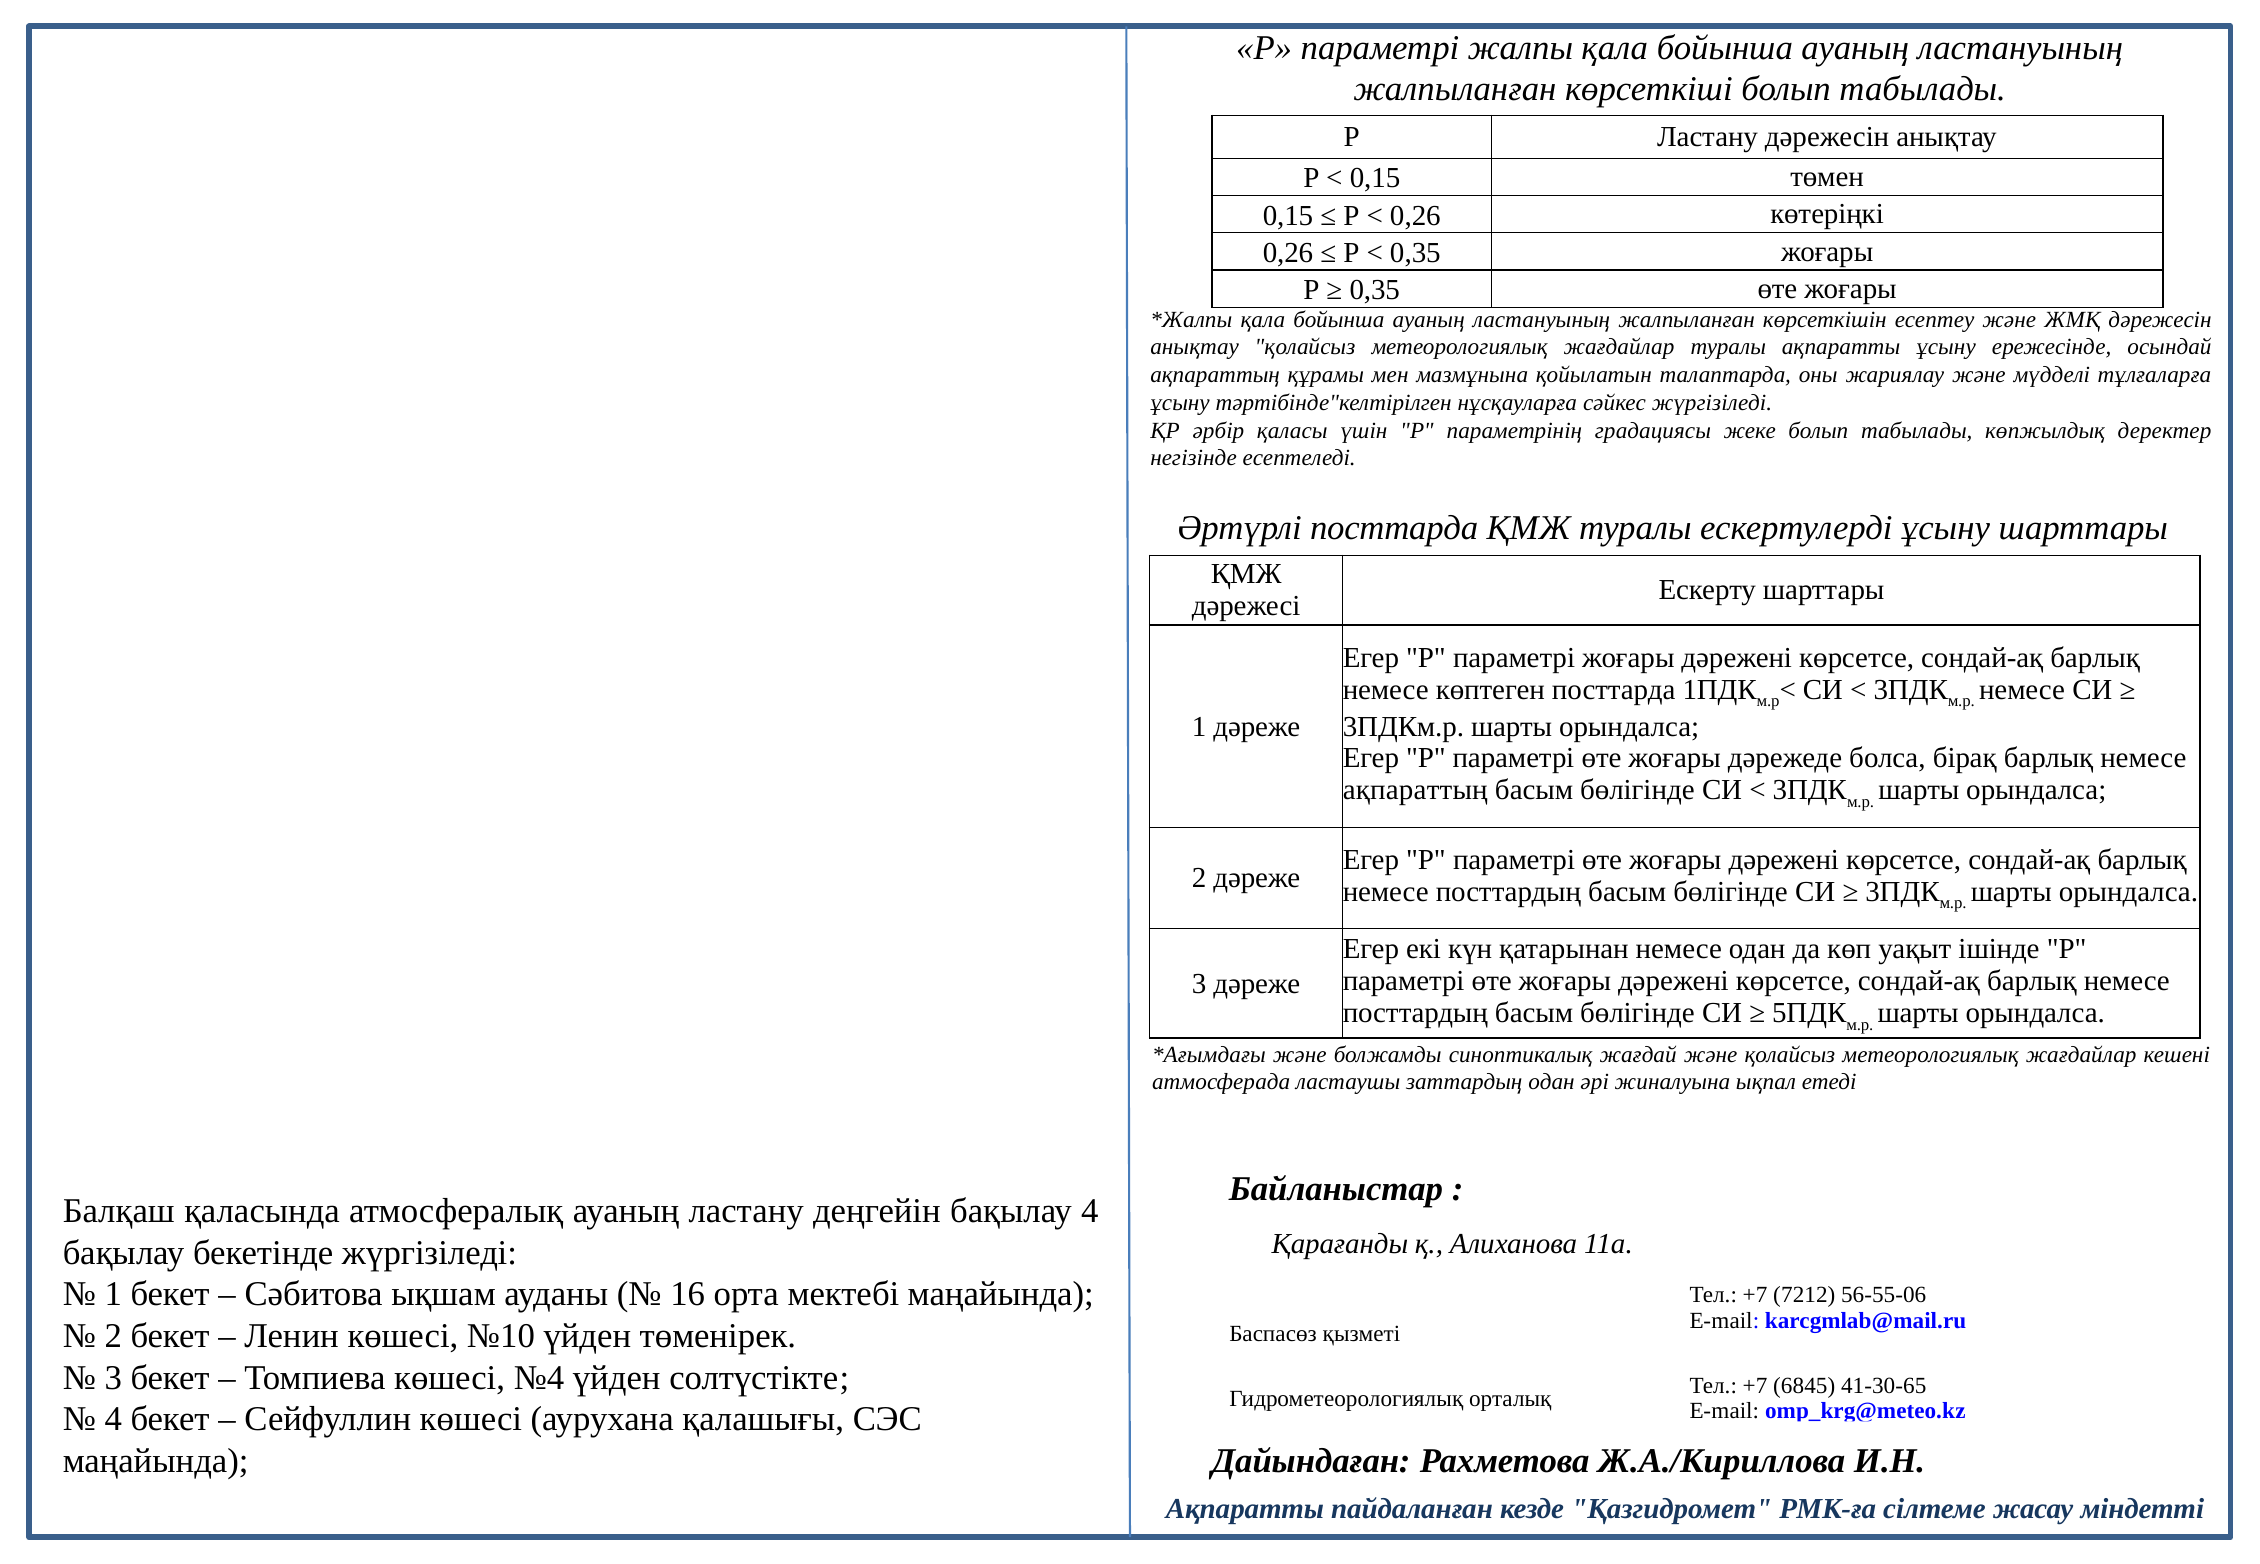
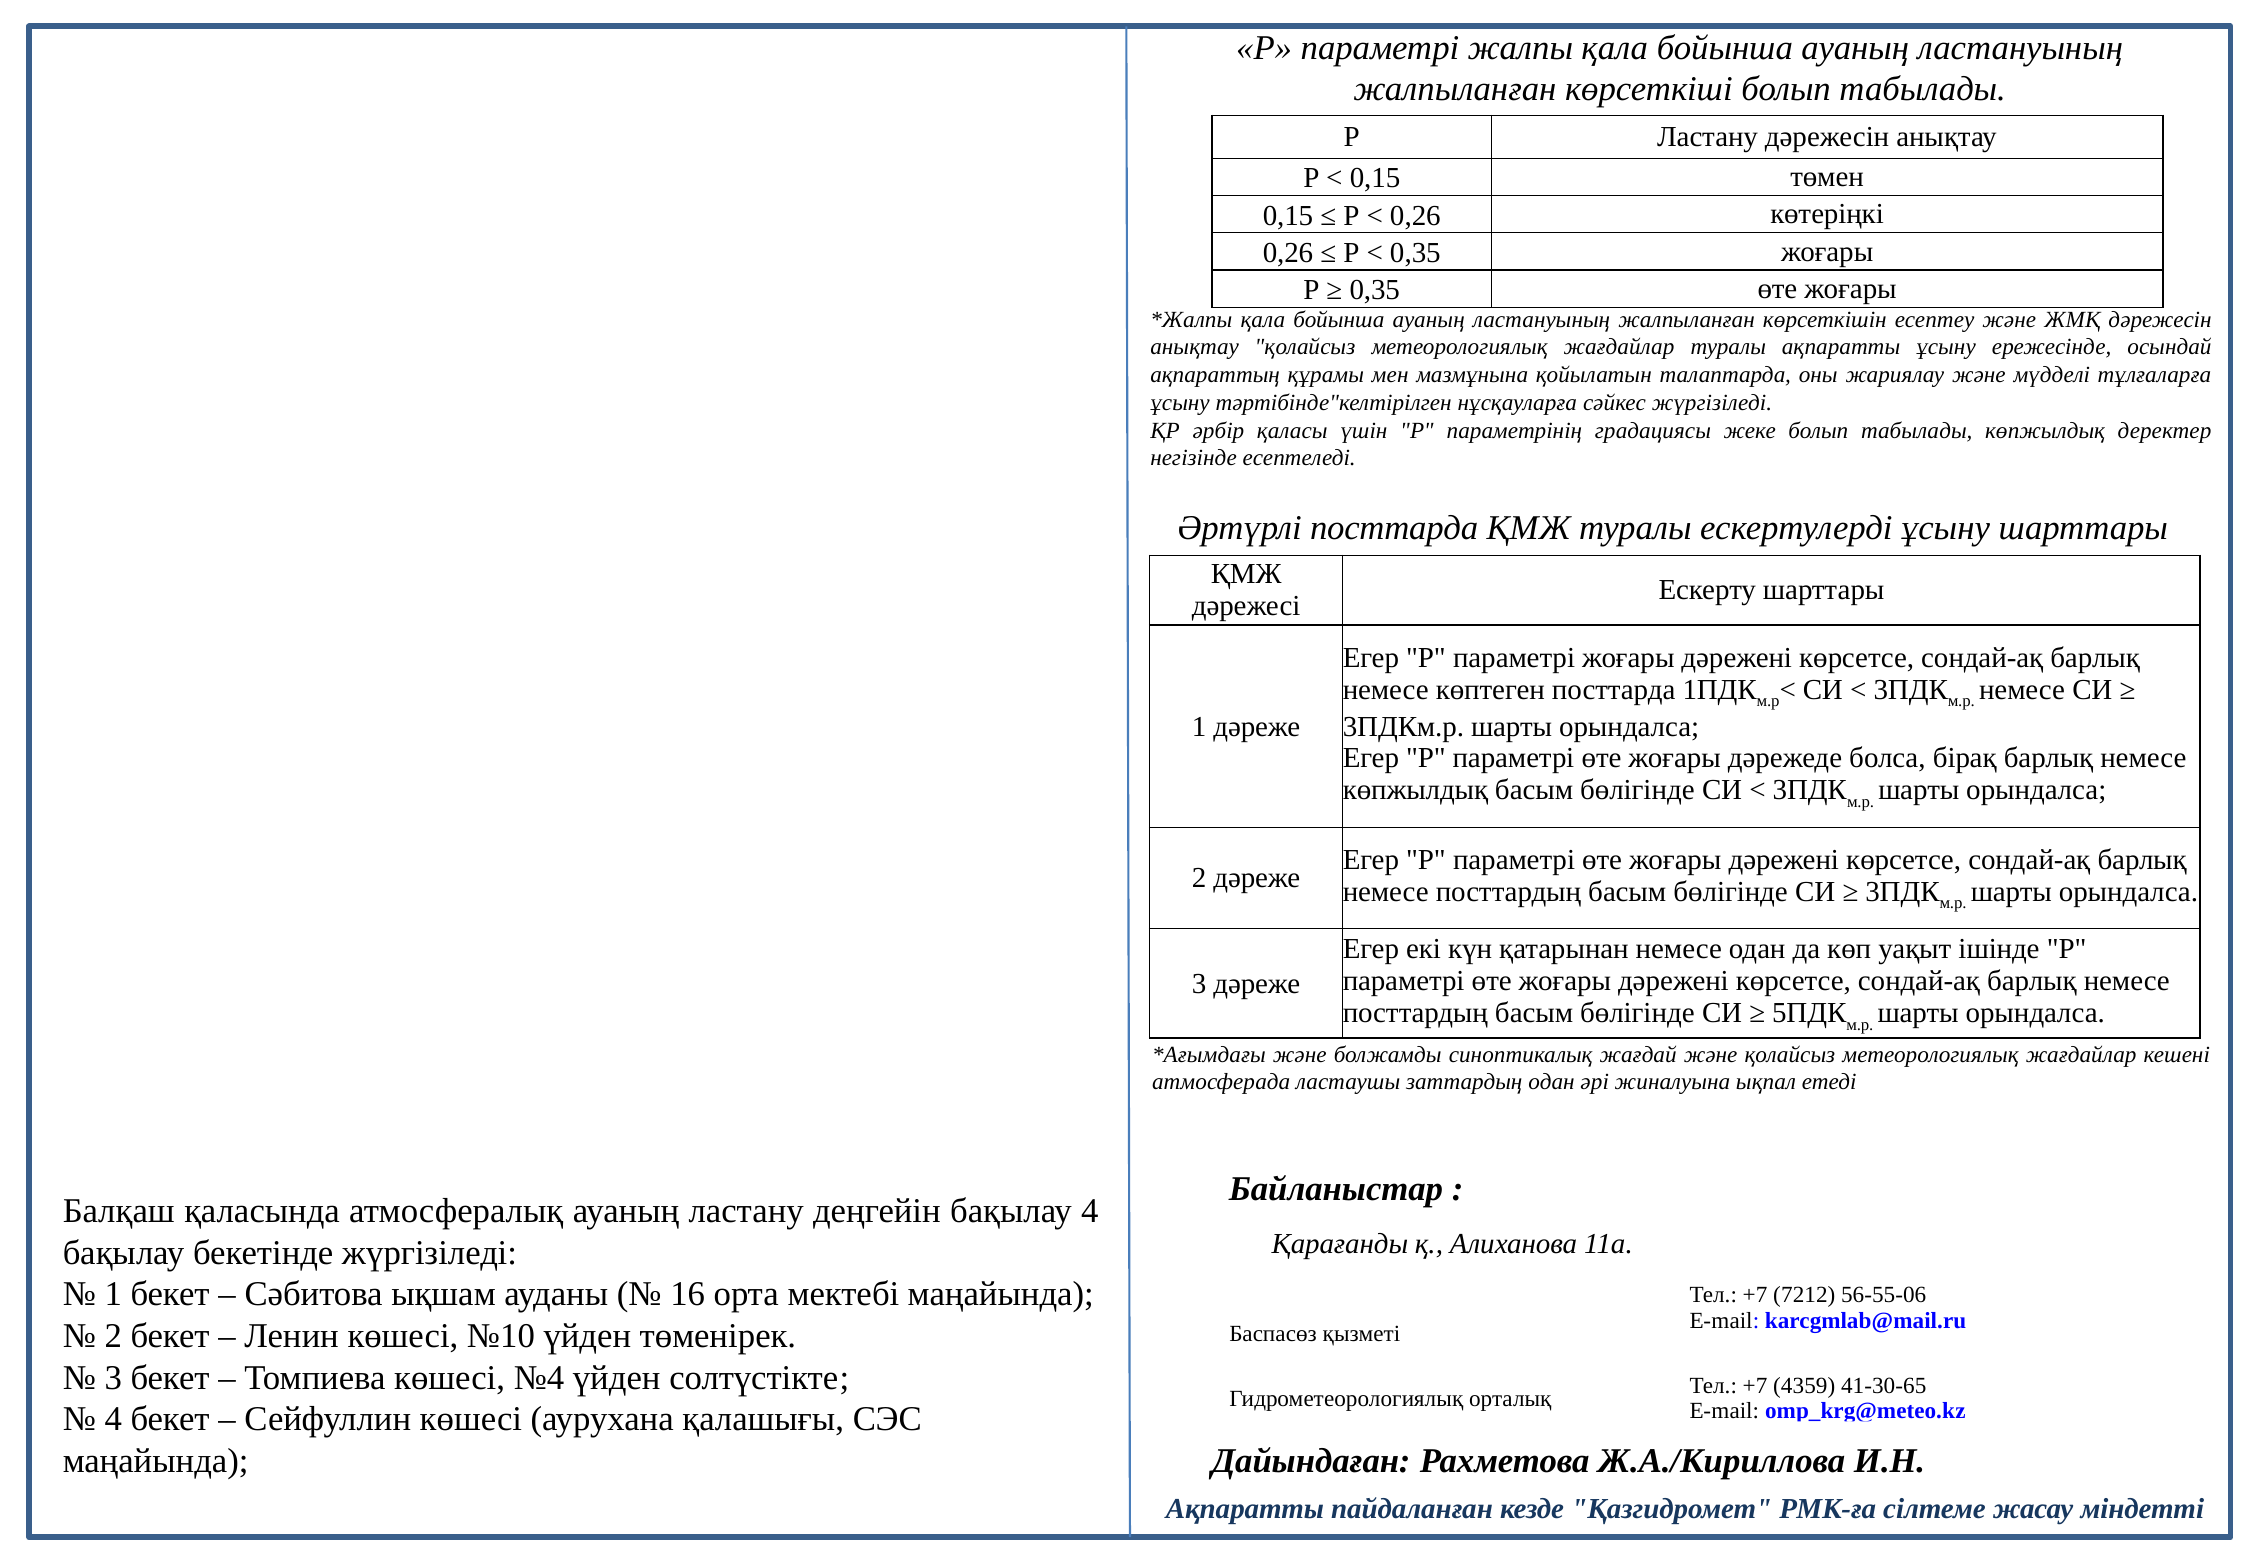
ақпараттың: ақпараттың -> көпжылдық (1415, 791)
6845: 6845 -> 4359 (1804, 1386)
